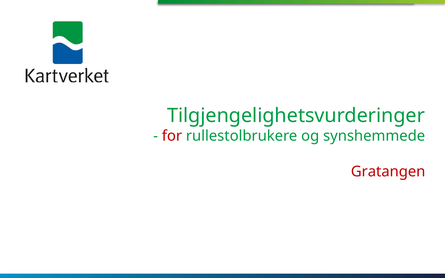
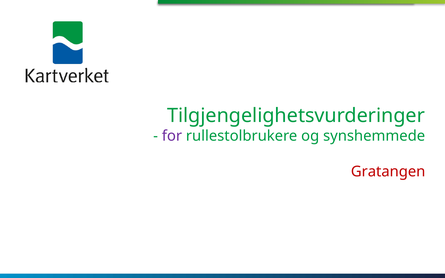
for colour: red -> purple (172, 136)
